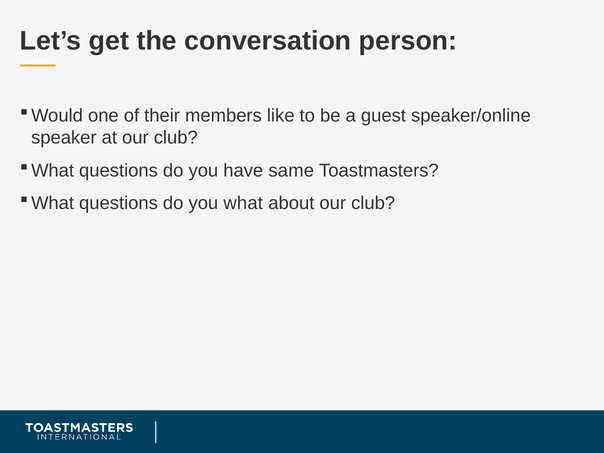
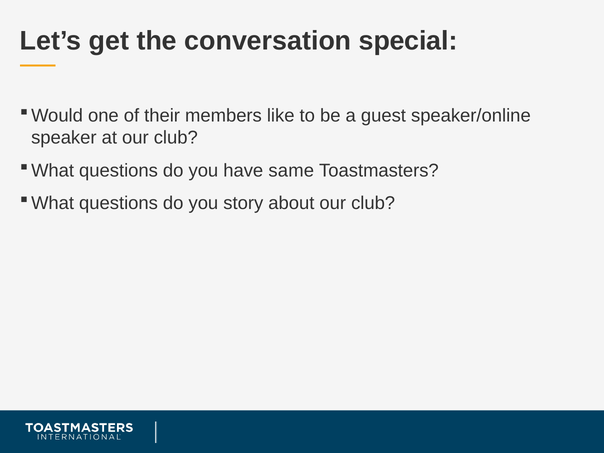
person: person -> special (408, 41)
what: what -> story (243, 203)
